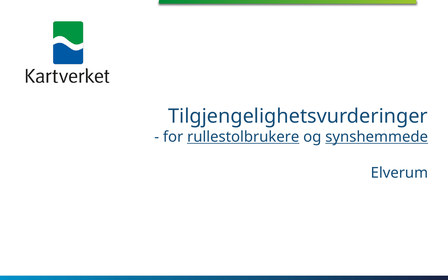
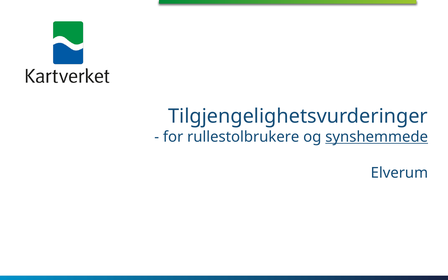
rullestolbrukere underline: present -> none (243, 137)
